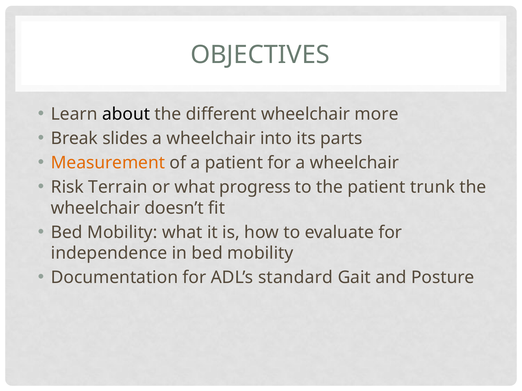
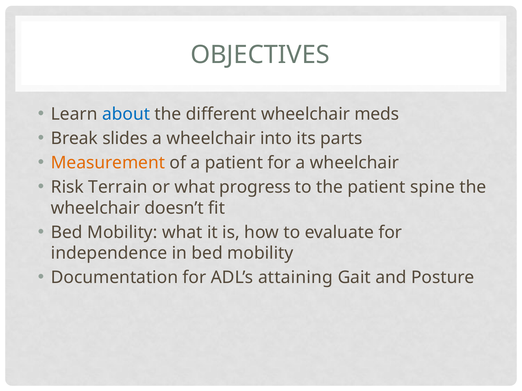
about colour: black -> blue (126, 114)
more: more -> meds (377, 114)
trunk: trunk -> spine (433, 187)
standard: standard -> attaining (295, 278)
